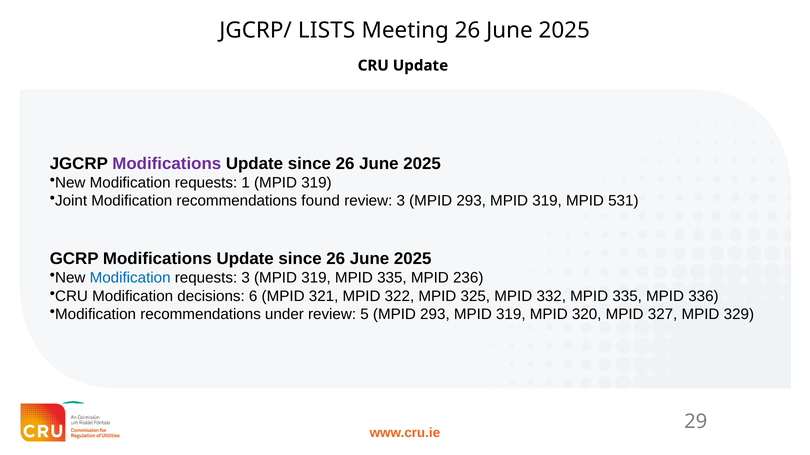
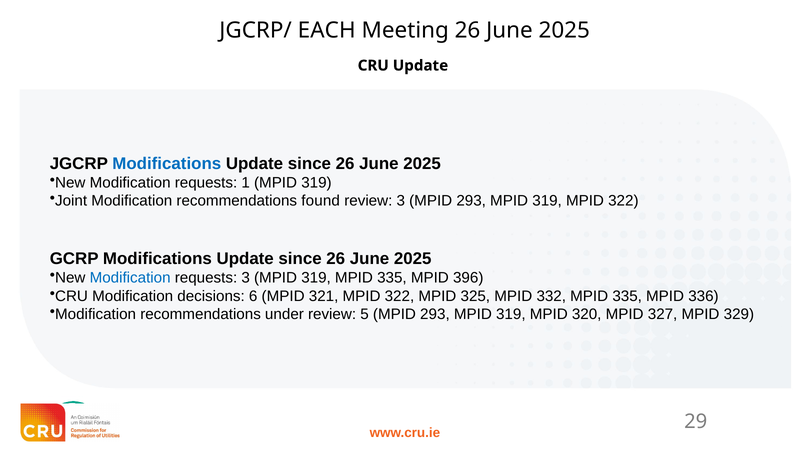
LISTS: LISTS -> EACH (327, 30)
Modifications colour: purple -> blue (167, 164)
319 MPID 531: 531 -> 322 (623, 201)
236: 236 -> 396 (468, 278)
